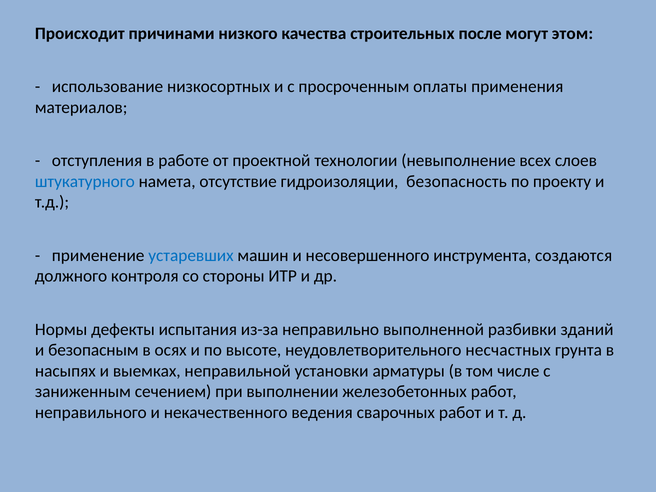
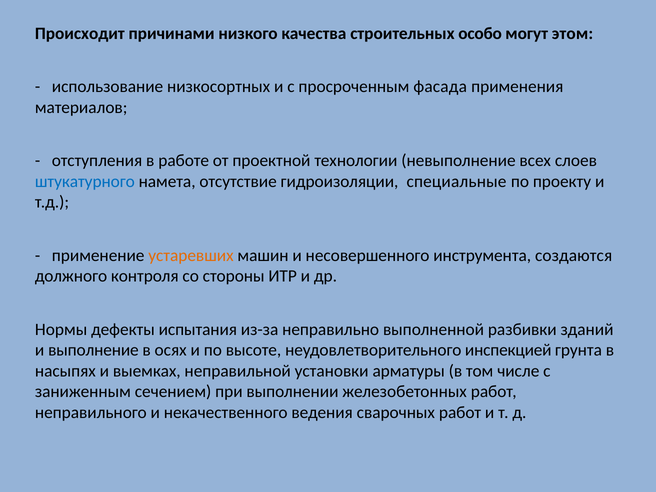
после: после -> особо (480, 34)
оплаты: оплаты -> фасада (440, 87)
безопасность: безопасность -> специальные (456, 182)
устаревших colour: blue -> orange (191, 255)
безопасным: безопасным -> выполнение (93, 350)
несчастных: несчастных -> инспекцией (508, 350)
